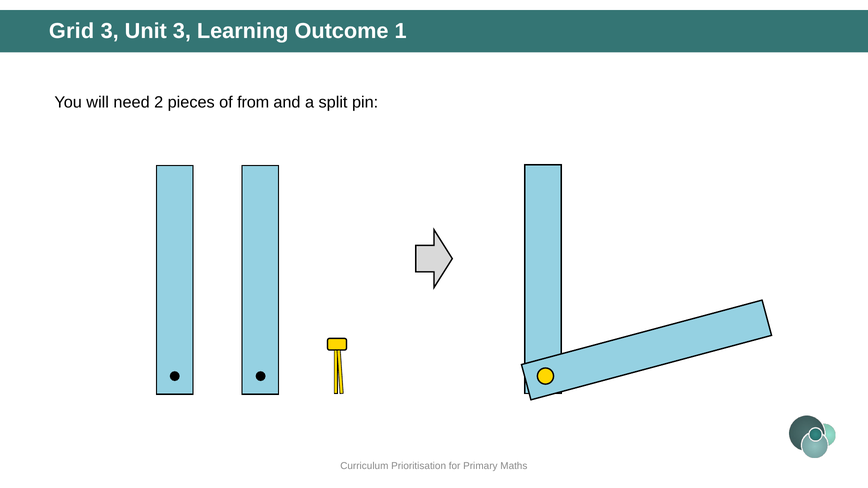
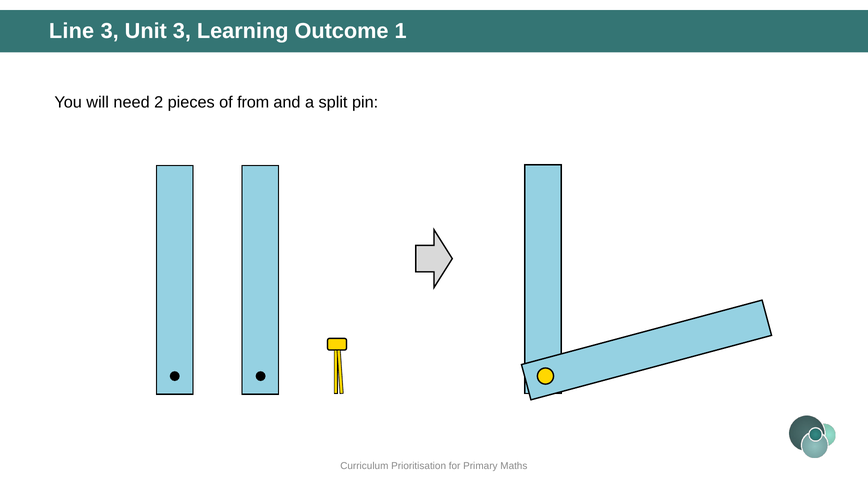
Grid: Grid -> Line (72, 31)
